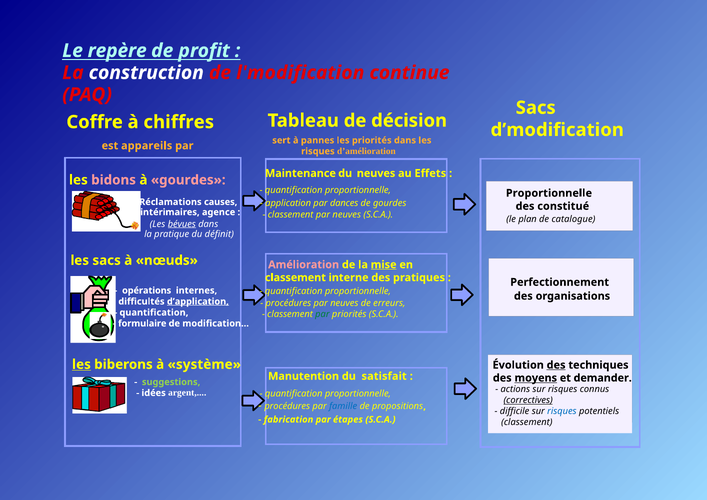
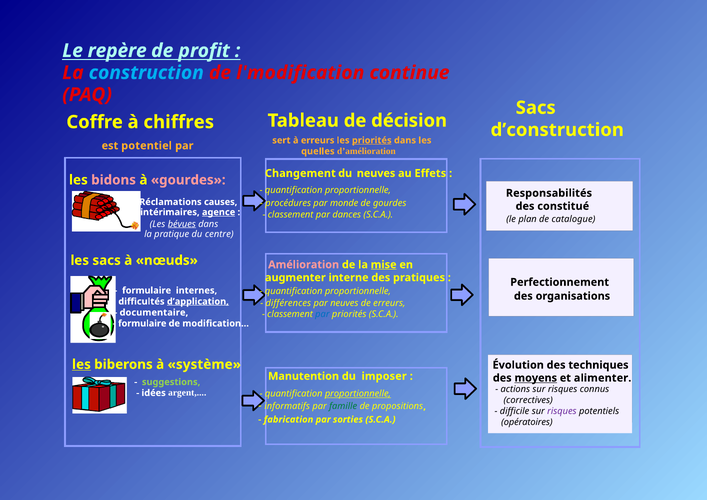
construction colour: white -> light blue (146, 73)
d’modification: d’modification -> d’construction (557, 130)
à pannes: pannes -> erreurs (318, 140)
priorités underline: none -> present (372, 140)
appareils: appareils -> potentiel (147, 146)
risques: risques -> quelles (318, 151)
Maintenance: Maintenance -> Changement (300, 173)
Proportionnelle: Proportionnelle -> Responsabilités (549, 193)
application: application -> procédures (288, 203)
dances: dances -> monde (344, 203)
agence underline: none -> present (219, 212)
classement par neuves: neuves -> dances (347, 215)
définit: définit -> centre (219, 234)
classement: classement -> augmenter (295, 278)
opérations: opérations -> formulaire (147, 290)
procédures: procédures -> différences (288, 303)
quantification: quantification -> documentaire (154, 312)
par colour: green -> blue (322, 314)
des underline: present -> none (556, 365)
satisfait: satisfait -> imposer (384, 376)
demander: demander -> alimenter (603, 378)
proportionnelle underline: none -> present (358, 394)
correctives underline: present -> none (528, 400)
procédures: procédures -> informatifs (287, 406)
famille colour: blue -> green (343, 406)
risques colour: blue -> purple (562, 411)
étapes: étapes -> sorties (348, 419)
classement: classement -> opératoires (527, 422)
